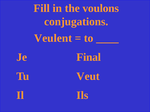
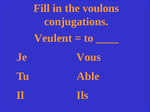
Final: Final -> Vous (89, 57)
Veut: Veut -> Able (88, 77)
